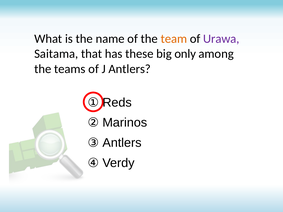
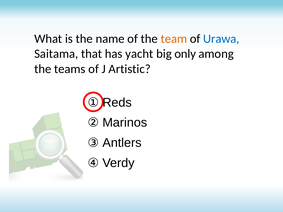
Urawa colour: purple -> blue (221, 39)
these: these -> yacht (139, 54)
J Antlers: Antlers -> Artistic (130, 69)
